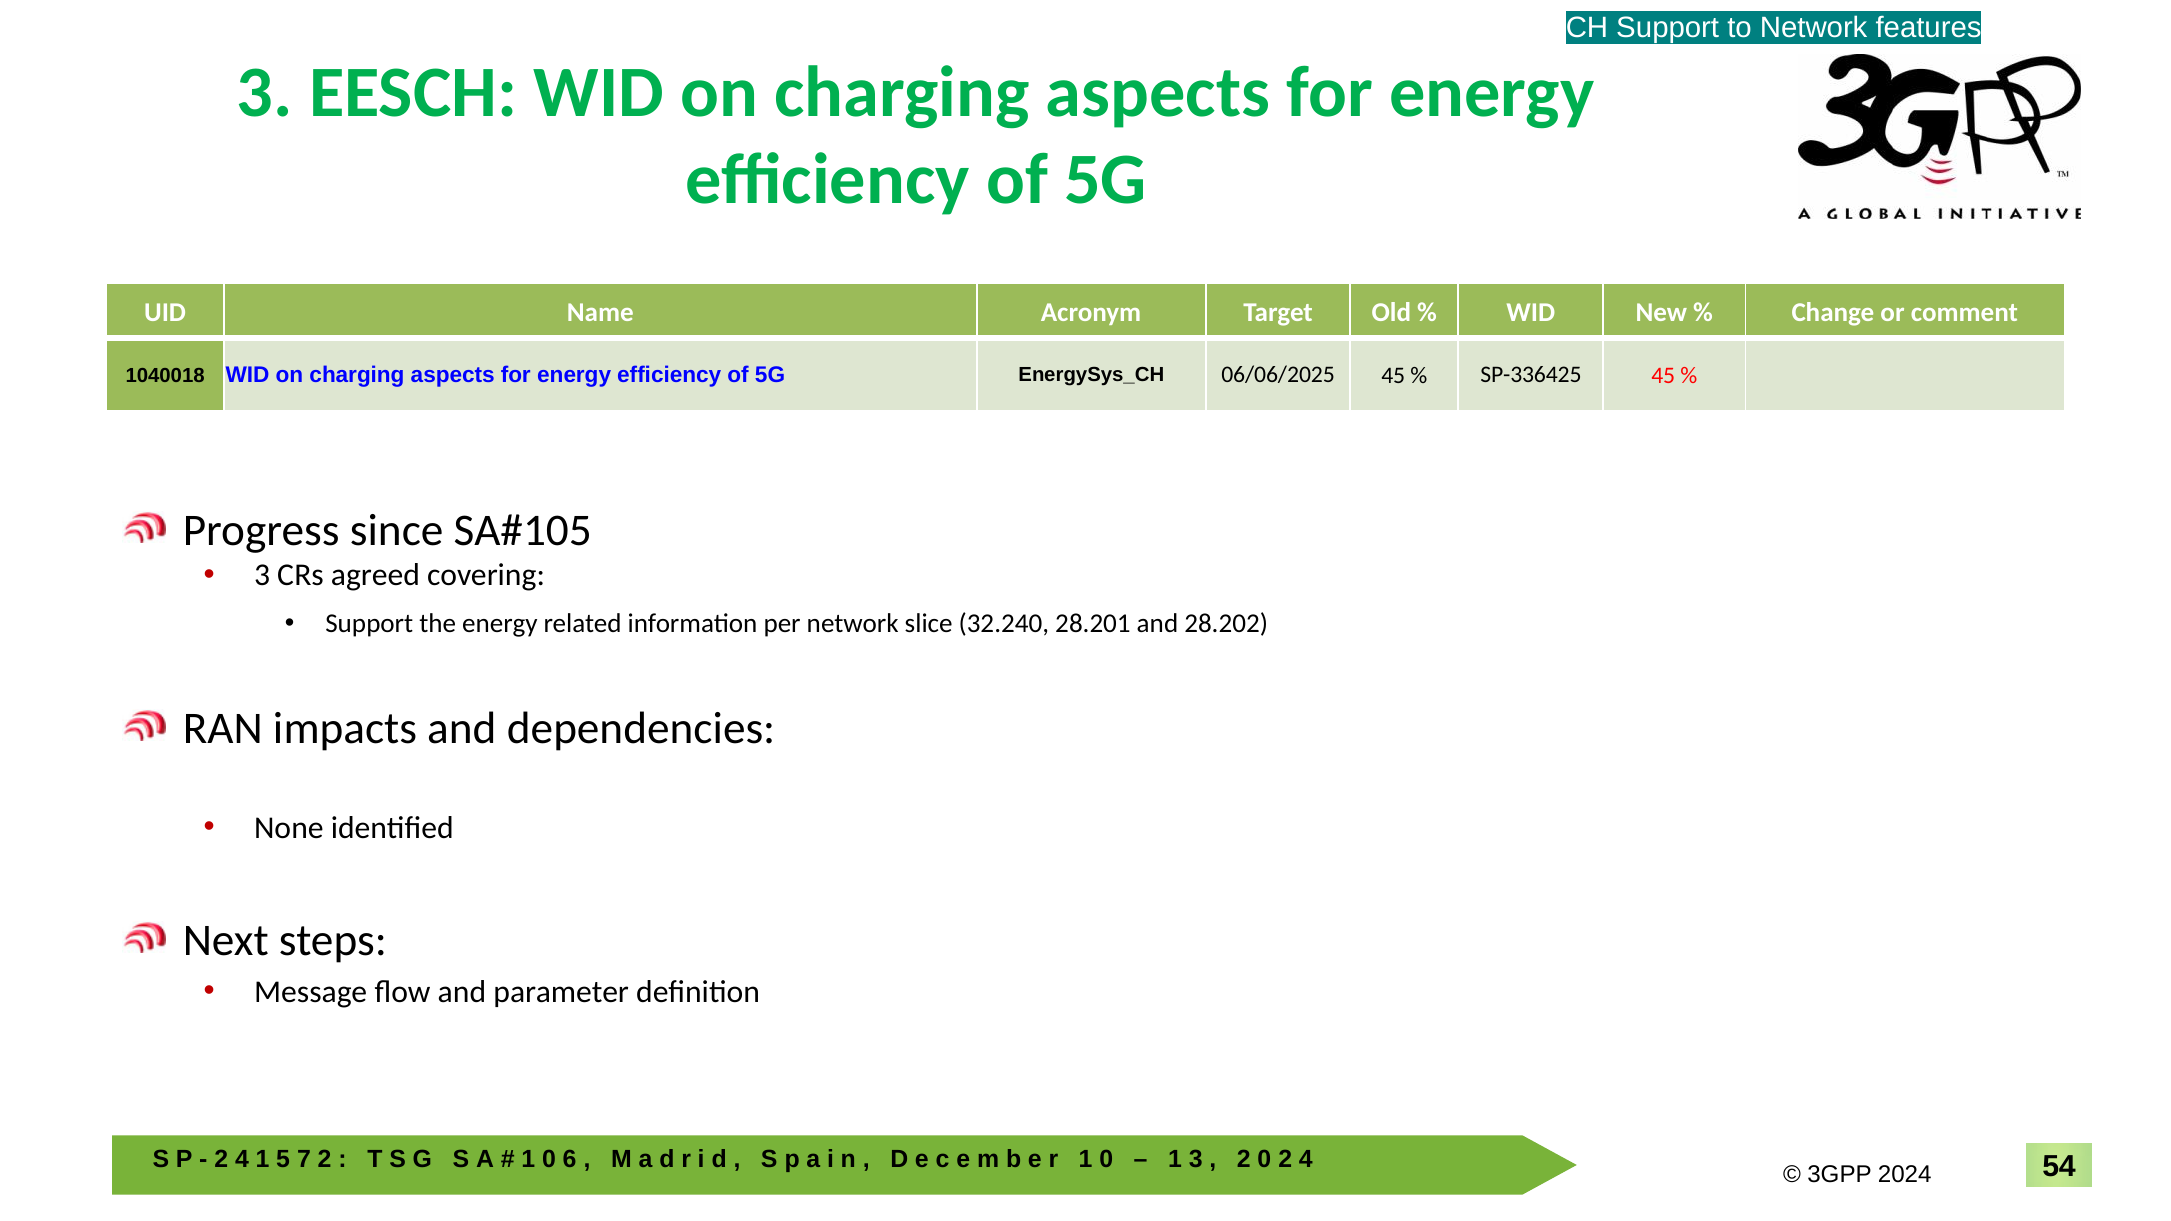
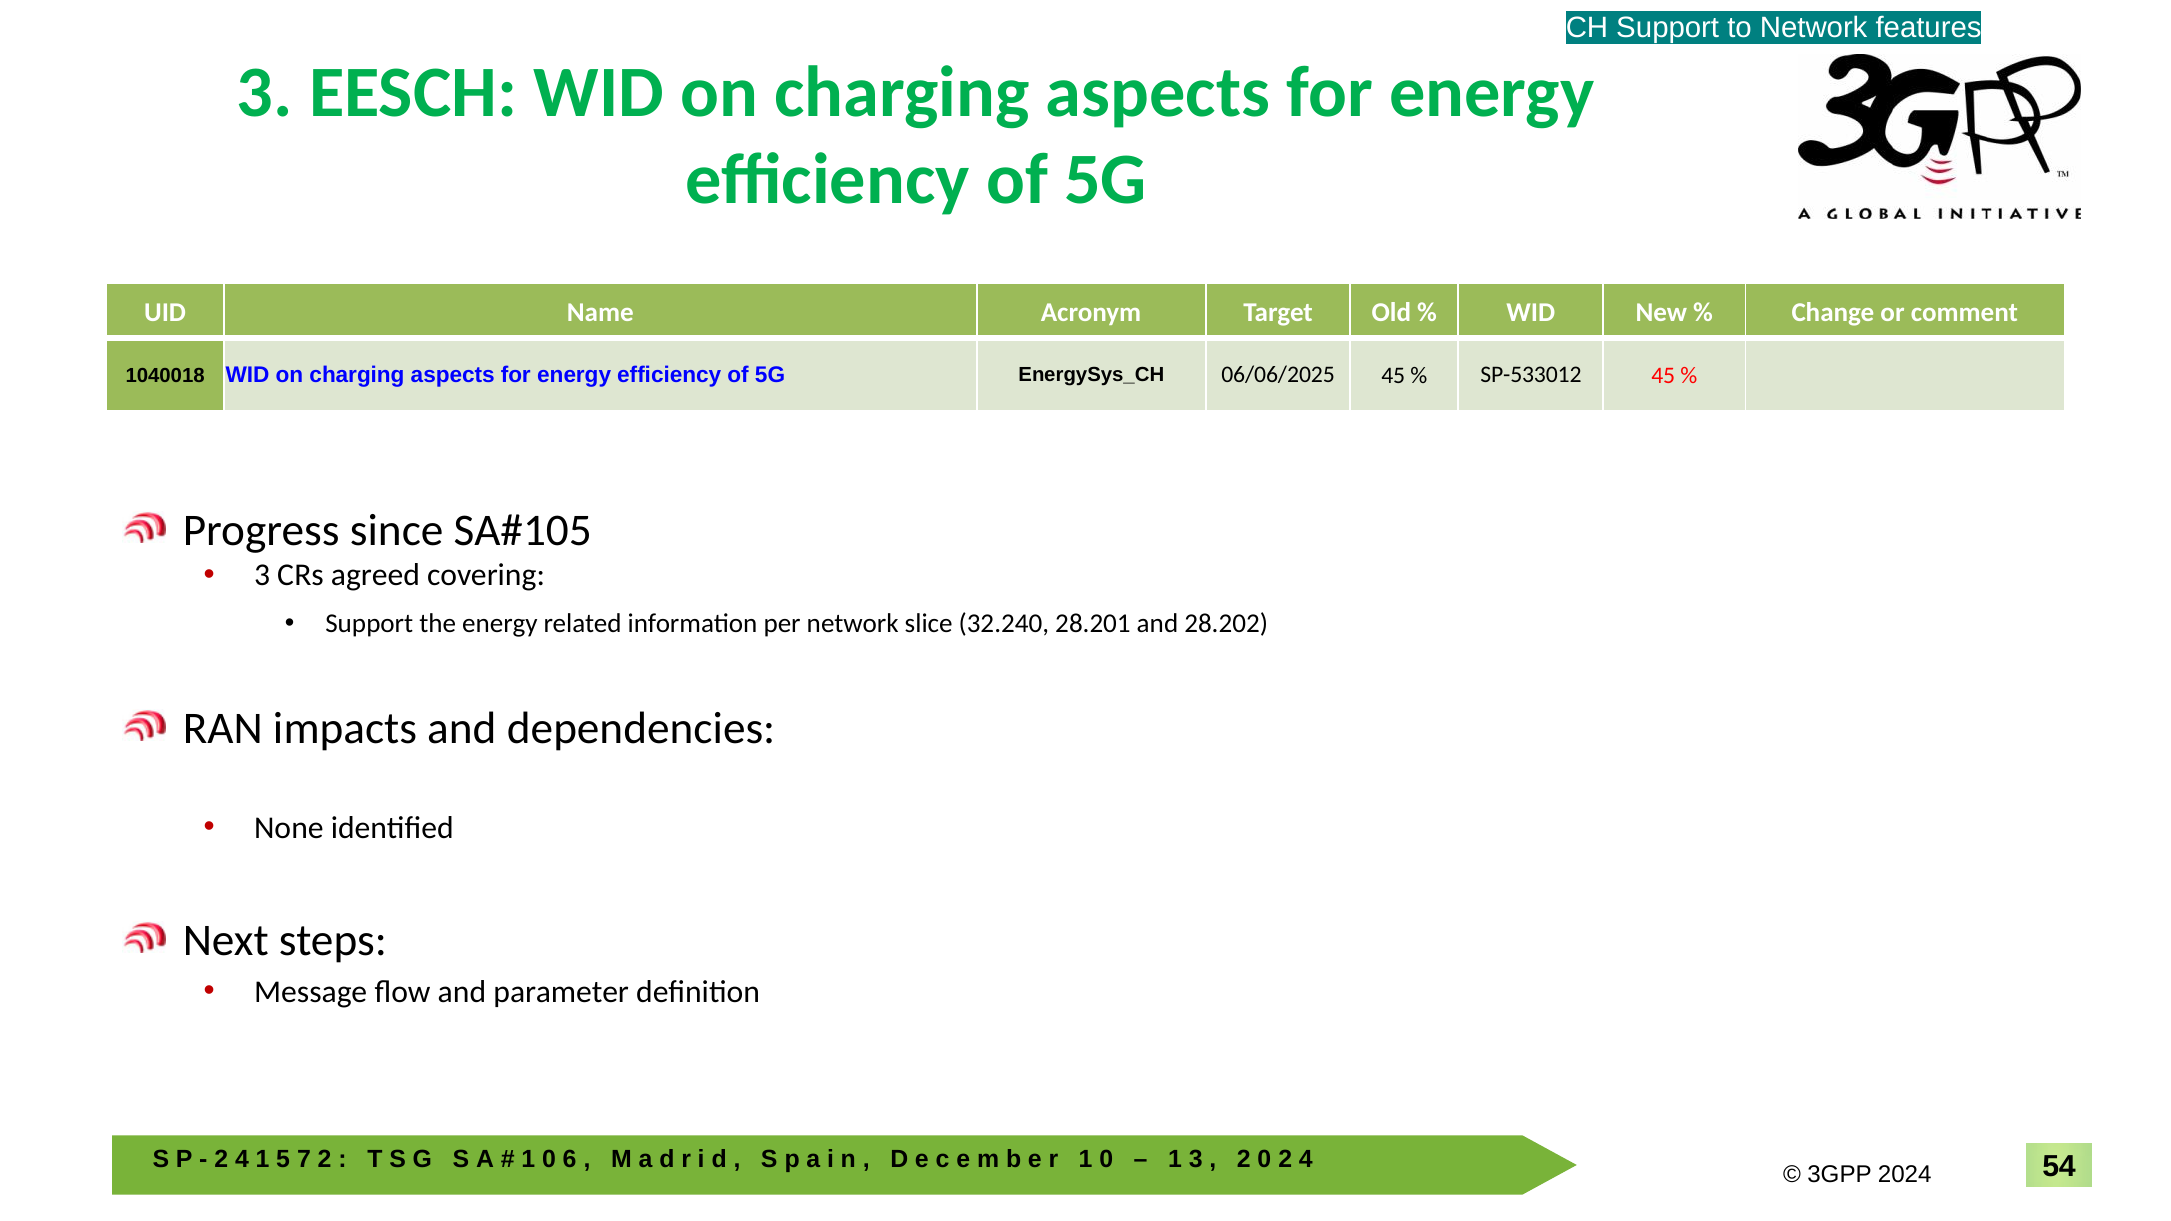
SP-336425: SP-336425 -> SP-533012 (1531, 375)
